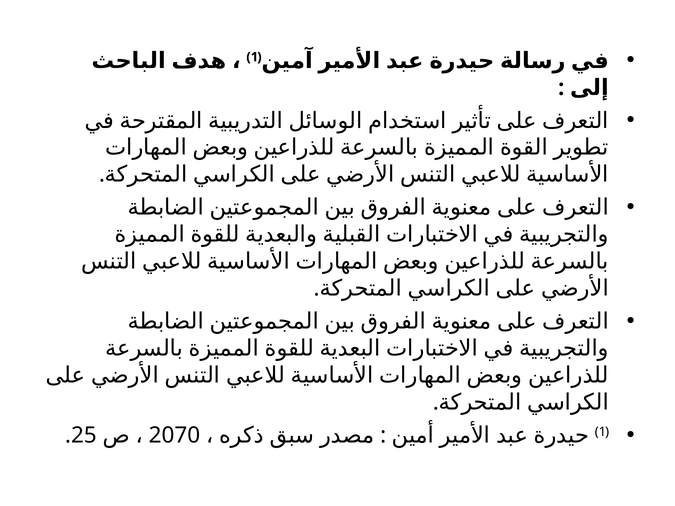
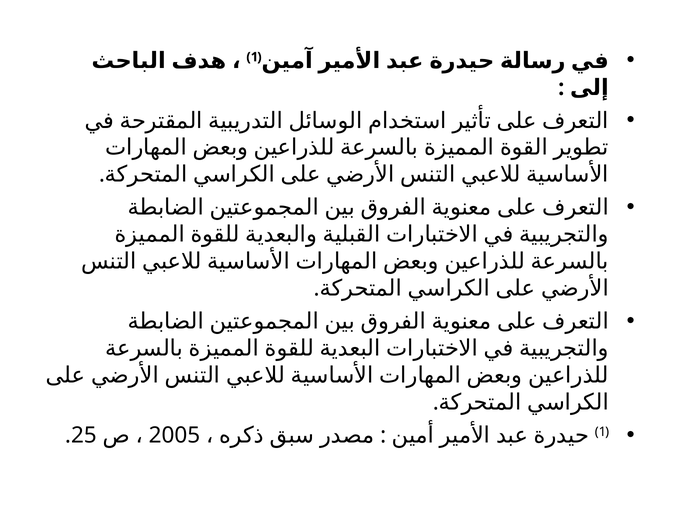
2070: 2070 -> 2005 (174, 436)
